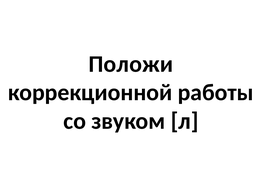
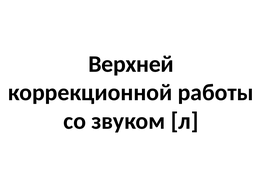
Положи: Положи -> Верхней (131, 64)
